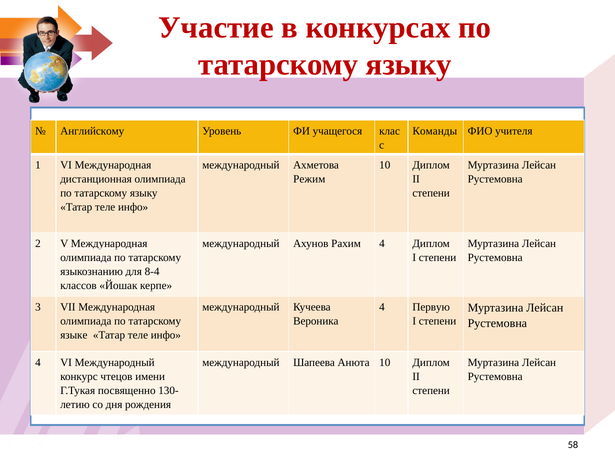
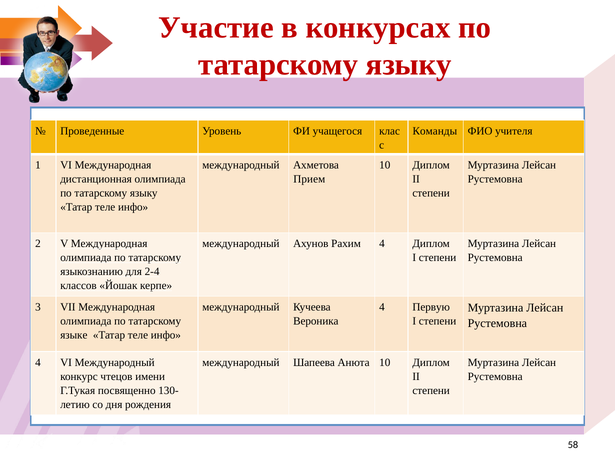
Английскому: Английскому -> Проведенные (92, 131)
Режим: Режим -> Прием (309, 179)
8-4: 8-4 -> 2-4 (152, 272)
